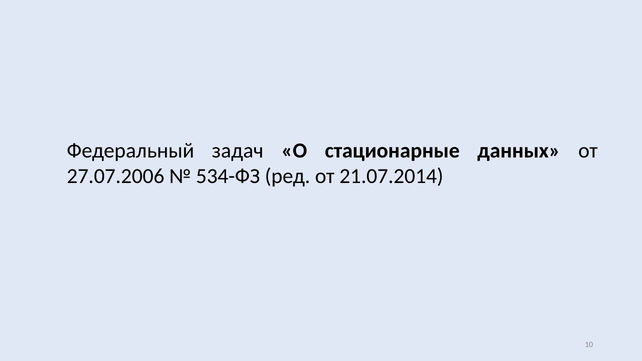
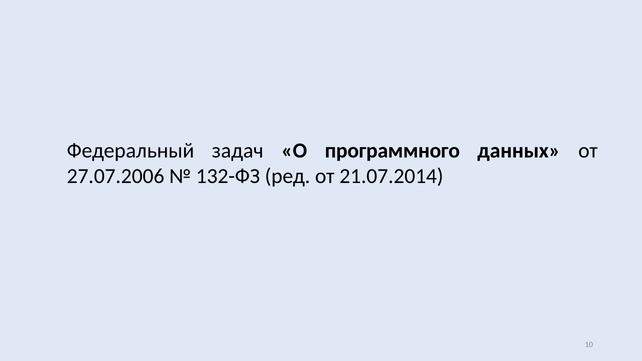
стационарные: стационарные -> программного (392, 151)
534-ФЗ: 534-ФЗ -> 132-ФЗ (228, 176)
